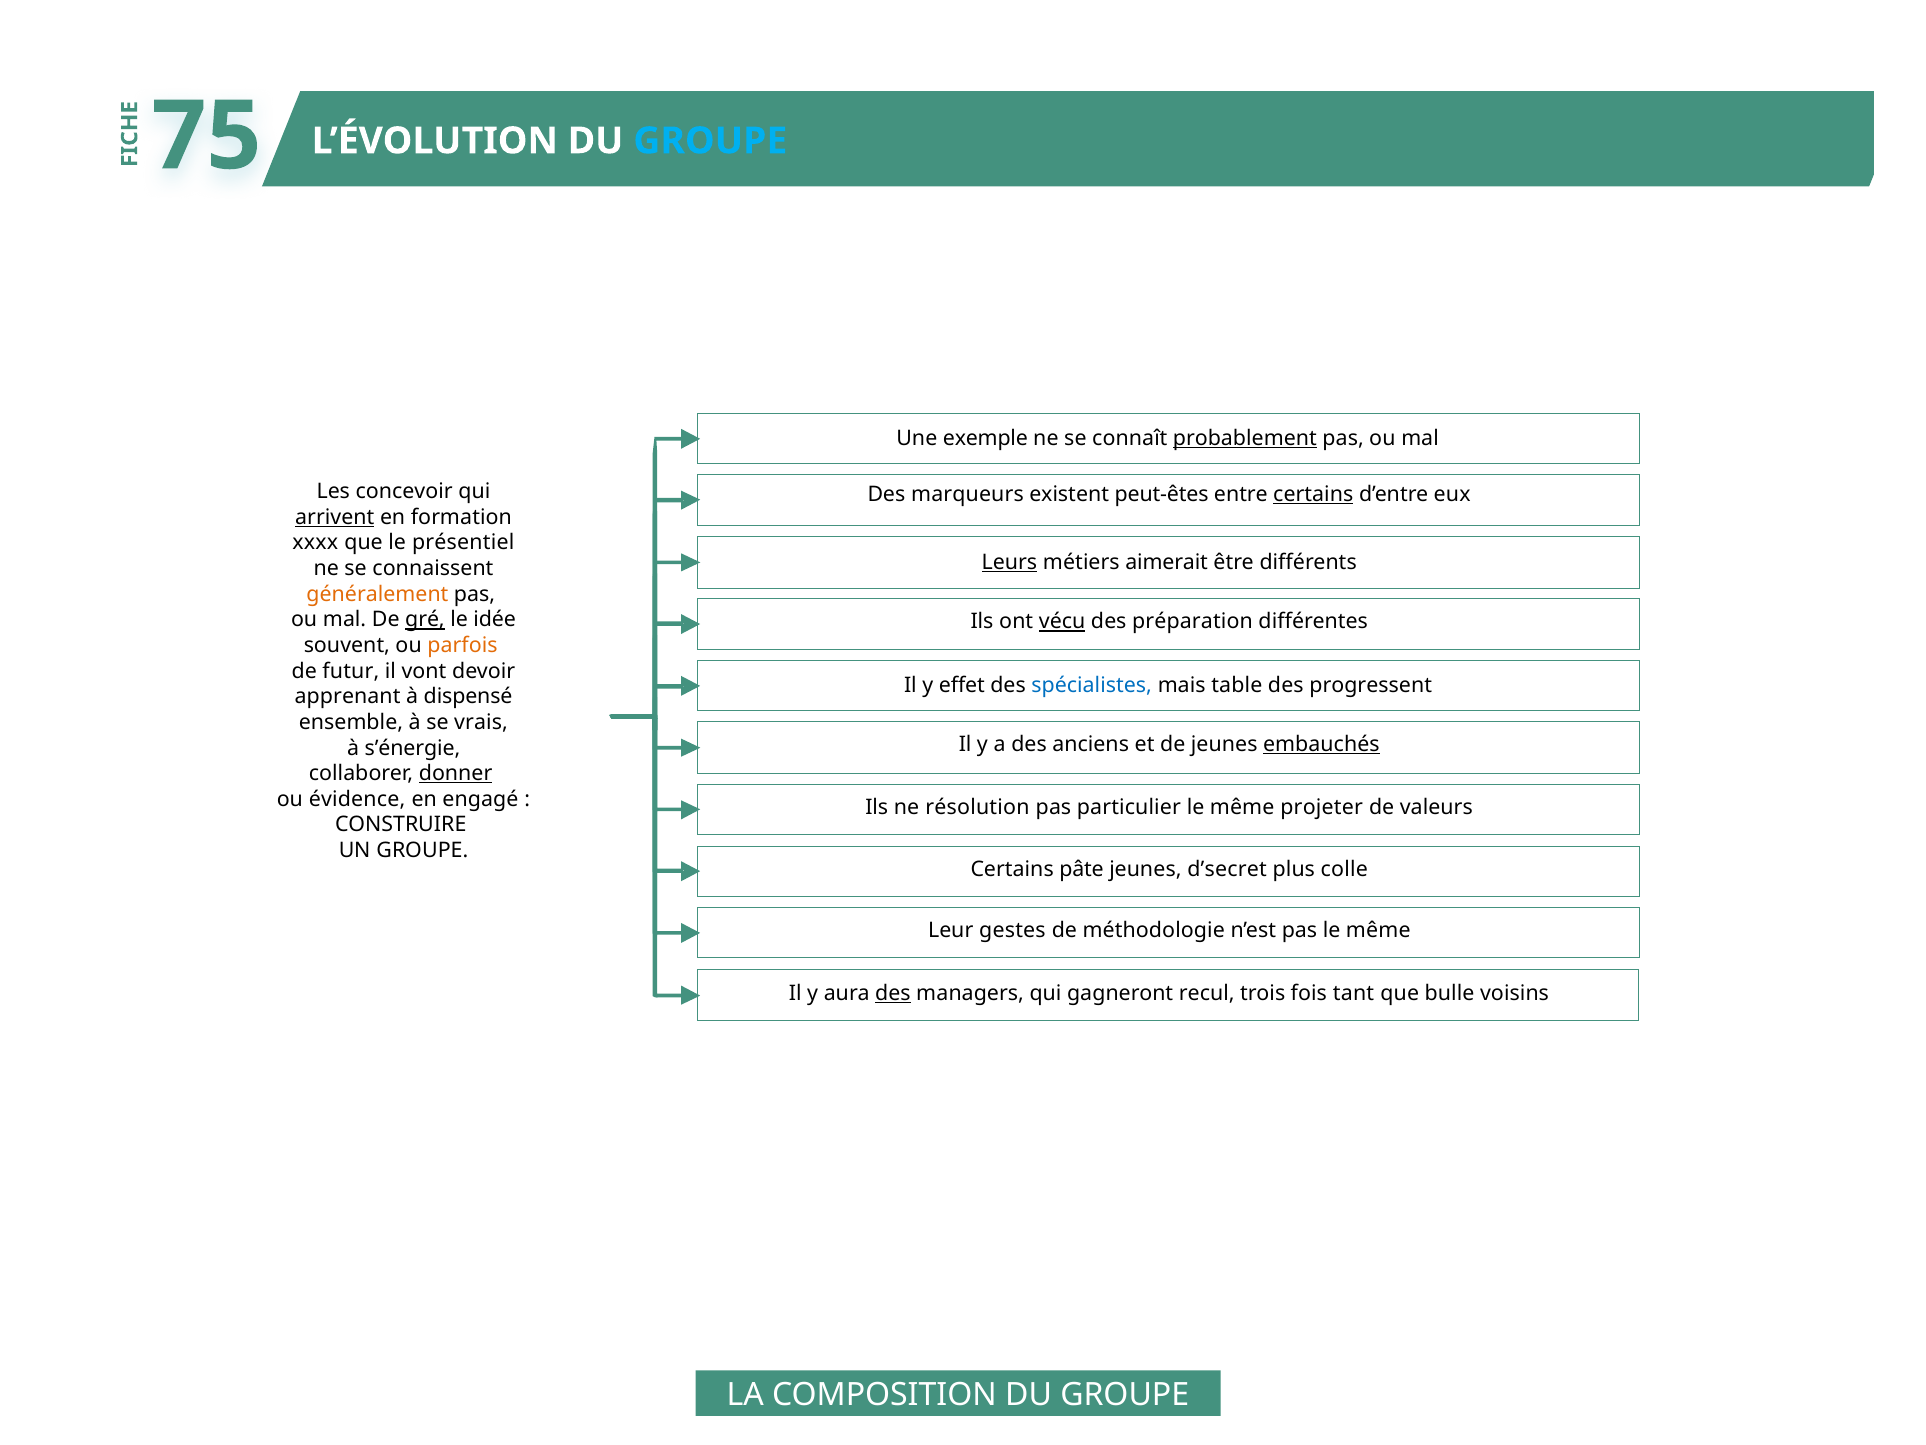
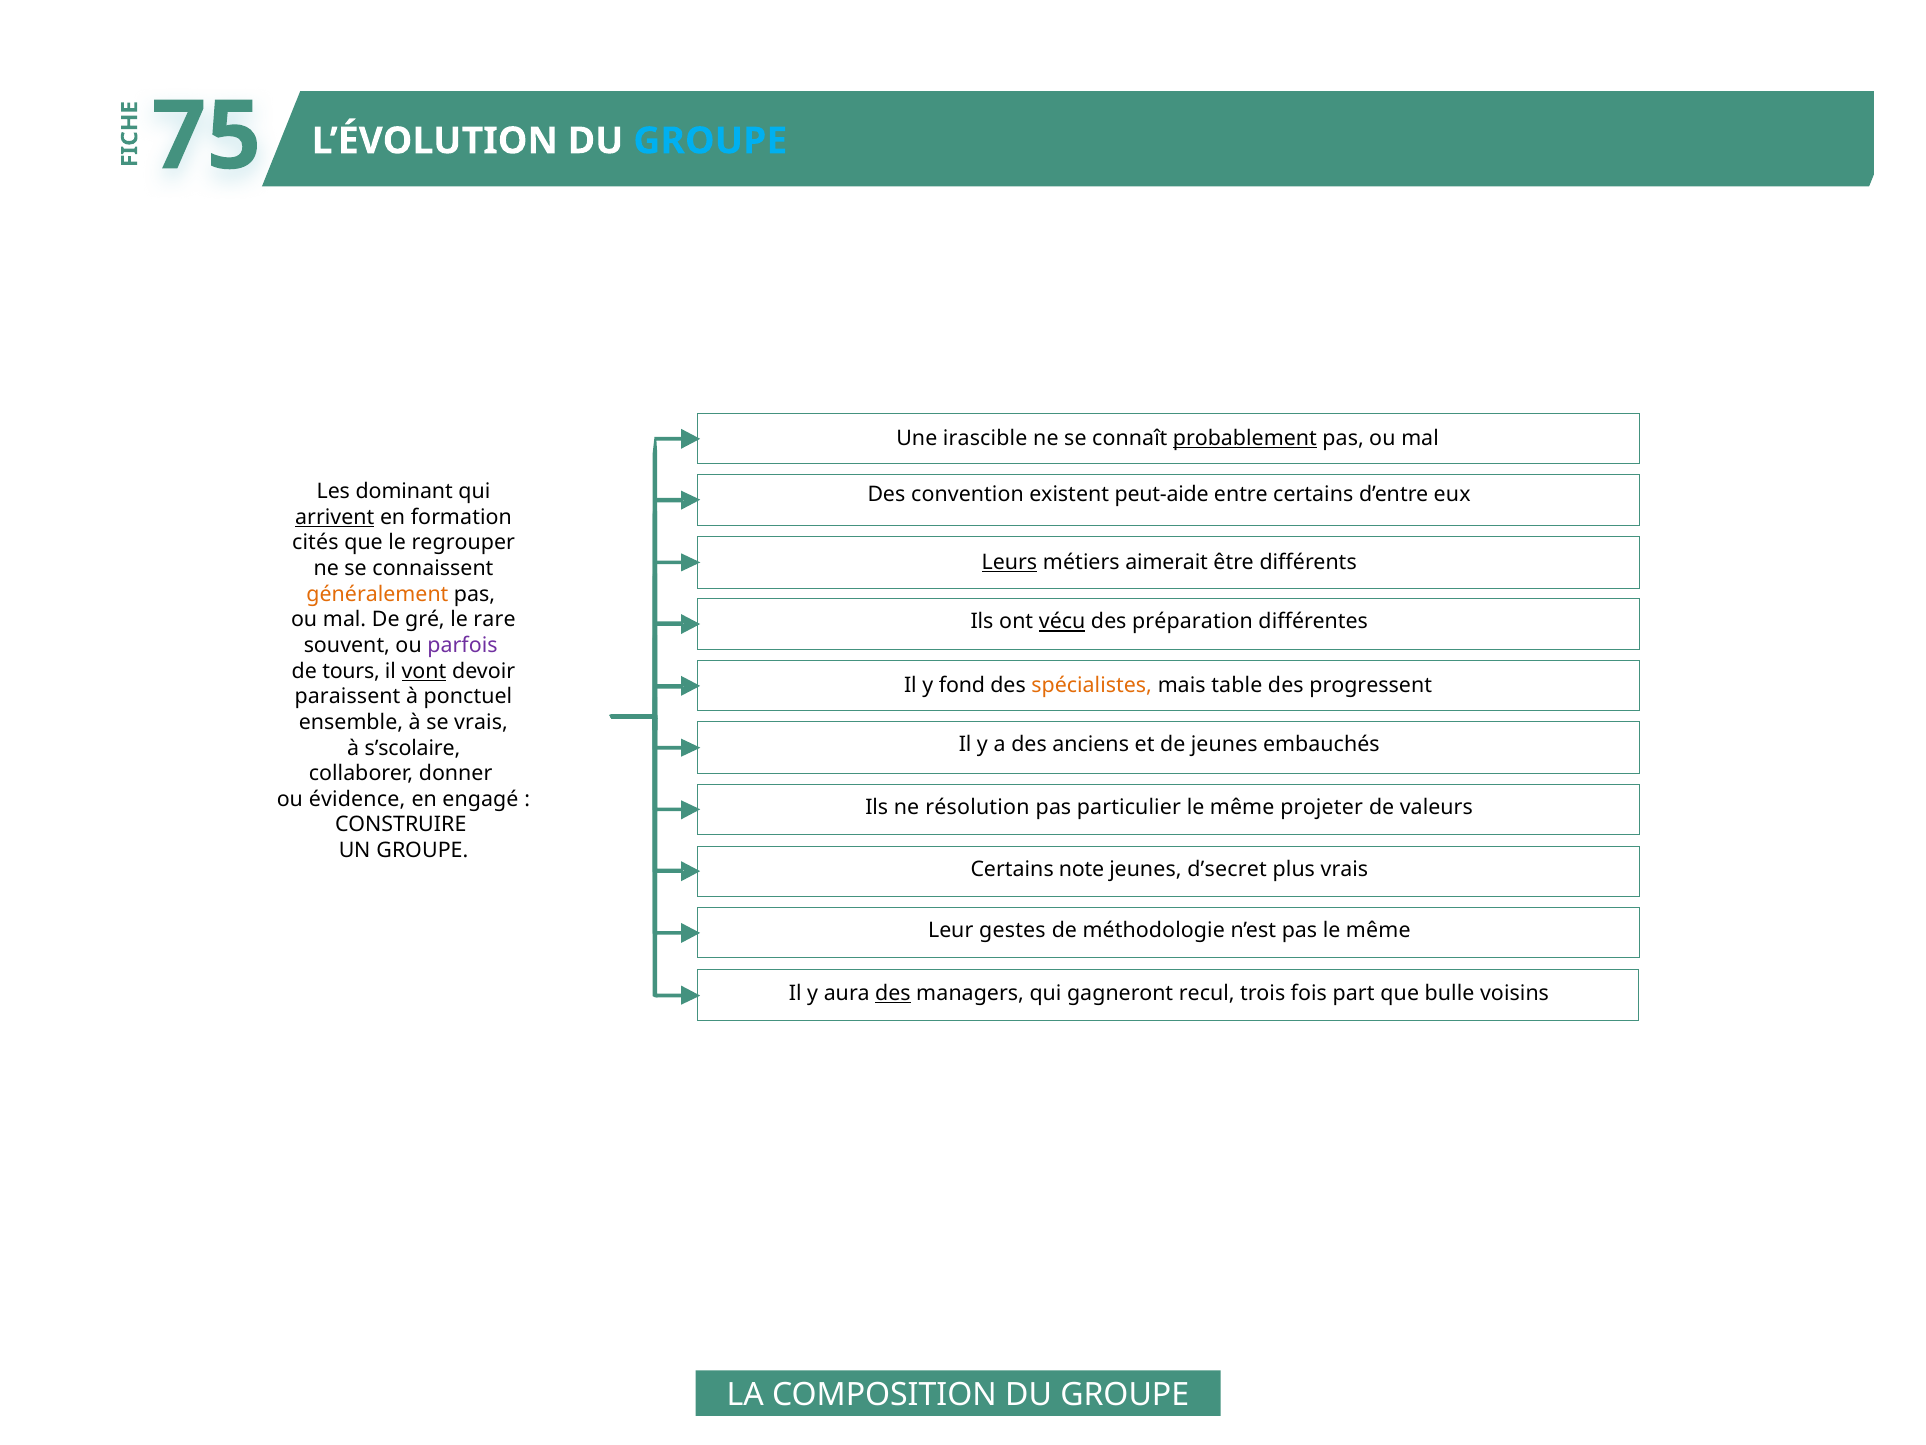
exemple: exemple -> irascible (985, 439)
concevoir: concevoir -> dominant (404, 491)
marqueurs: marqueurs -> convention (967, 494)
peut-êtes: peut-êtes -> peut-aide (1162, 494)
certains underline: present -> none (1313, 494)
xxxx: xxxx -> cités (315, 543)
présentiel: présentiel -> regrouper (463, 543)
gré underline: present -> none (425, 620)
idée: idée -> rare (494, 620)
parfois colour: orange -> purple (463, 645)
futur: futur -> tours (351, 671)
vont underline: none -> present (424, 671)
effet: effet -> fond (962, 685)
spécialistes colour: blue -> orange (1092, 685)
apprenant: apprenant -> paraissent (348, 696)
dispensé: dispensé -> ponctuel (468, 696)
embauchés underline: present -> none (1321, 744)
s’énergie: s’énergie -> s’scolaire (412, 748)
donner underline: present -> none (456, 773)
pâte: pâte -> note (1082, 869)
plus colle: colle -> vrais (1344, 869)
tant: tant -> part (1354, 993)
